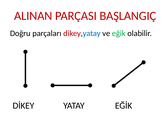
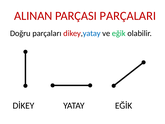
BAŞLANGIÇ: BAŞLANGIÇ -> PARÇALARI (128, 16)
